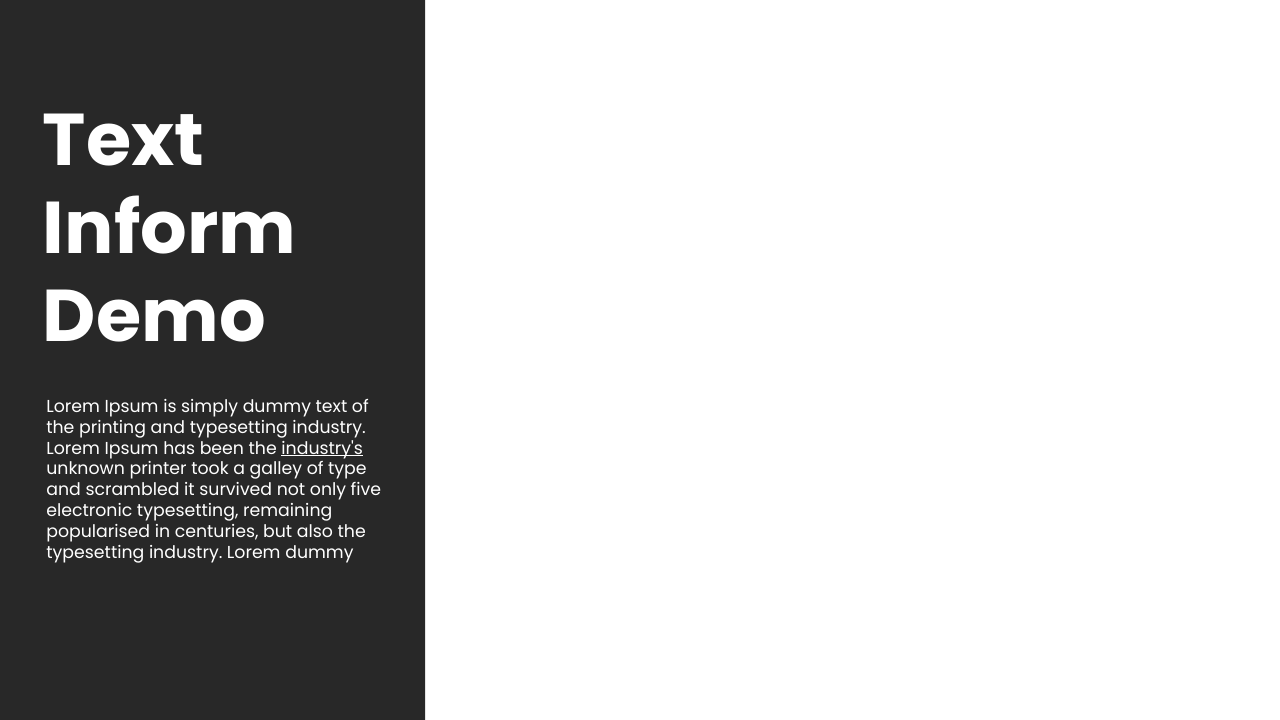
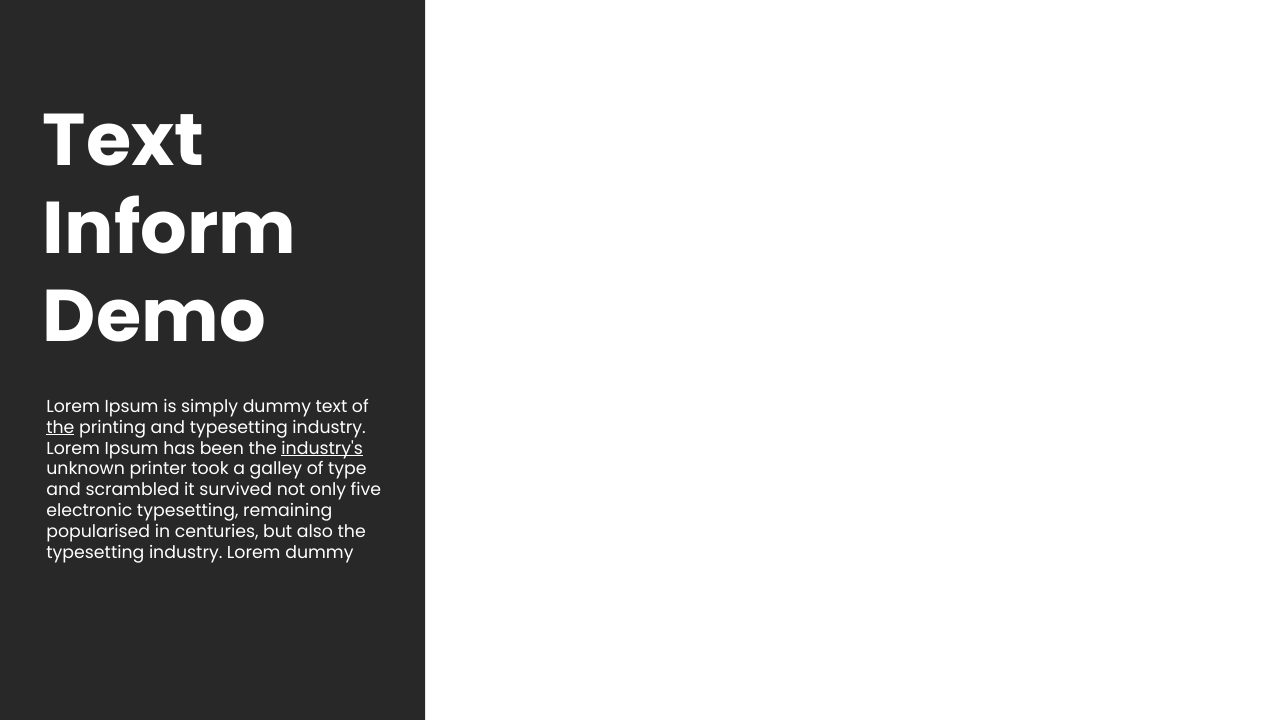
the underline: none -> present (60, 427)
